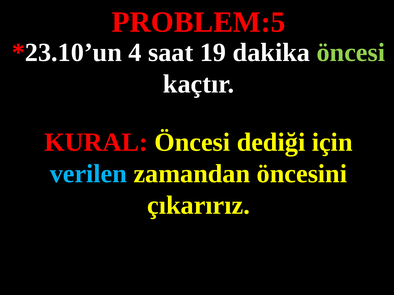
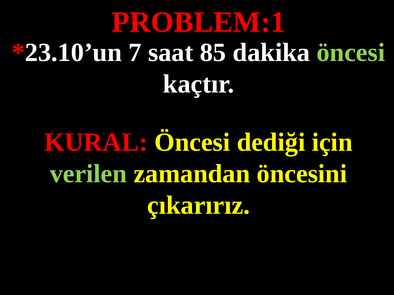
PROBLEM:5: PROBLEM:5 -> PROBLEM:1 (198, 22)
4: 4 -> 7 (135, 52)
19: 19 -> 85 (213, 52)
verilen colour: light blue -> light green (88, 174)
